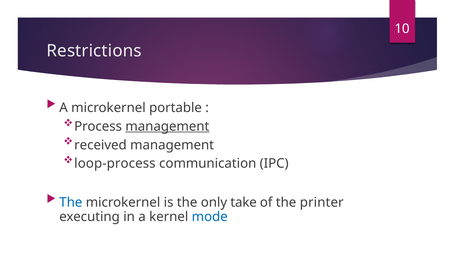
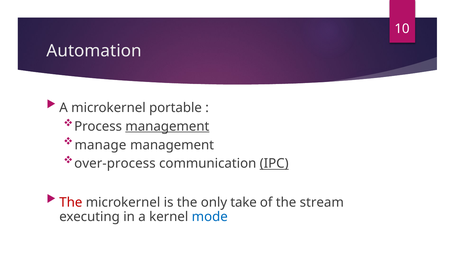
Restrictions: Restrictions -> Automation (94, 51)
received: received -> manage (100, 145)
loop-process: loop-process -> over-process (115, 164)
IPC underline: none -> present (274, 164)
The colour: blue -> red (71, 202)
printer: printer -> stream (322, 202)
